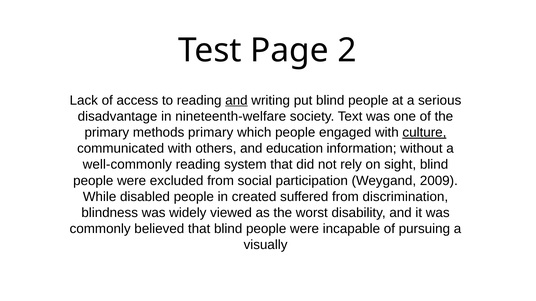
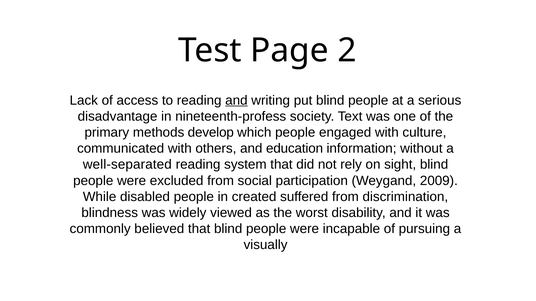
nineteenth-welfare: nineteenth-welfare -> nineteenth-profess (231, 117)
methods primary: primary -> develop (211, 133)
culture underline: present -> none (424, 133)
well-commonly: well-commonly -> well-separated (127, 165)
